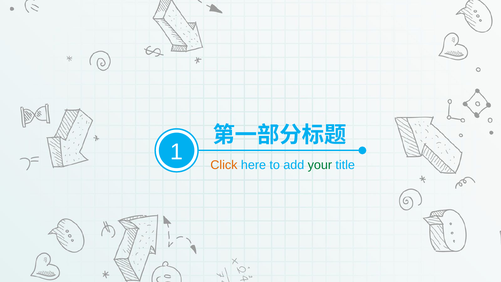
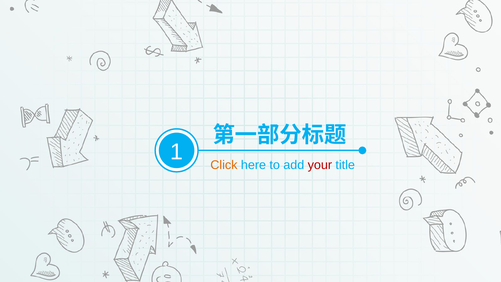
your colour: green -> red (320, 165)
